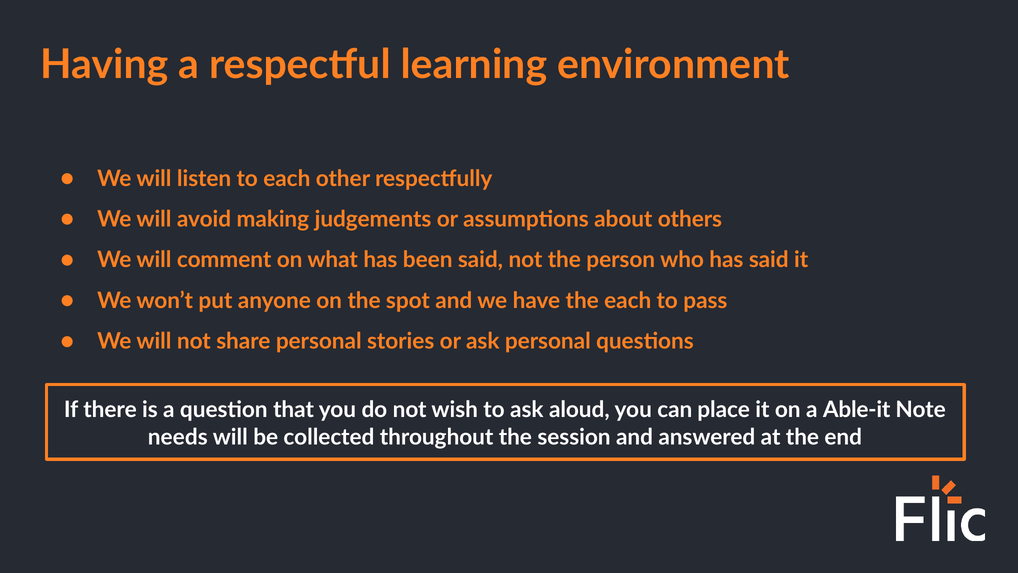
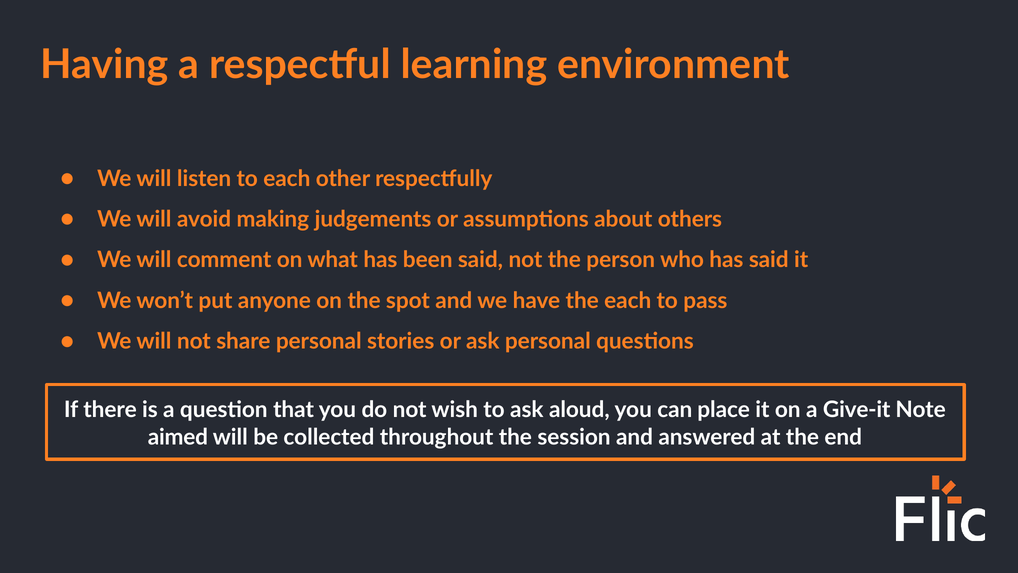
Able-it: Able-it -> Give-it (857, 410)
needs: needs -> aimed (178, 437)
